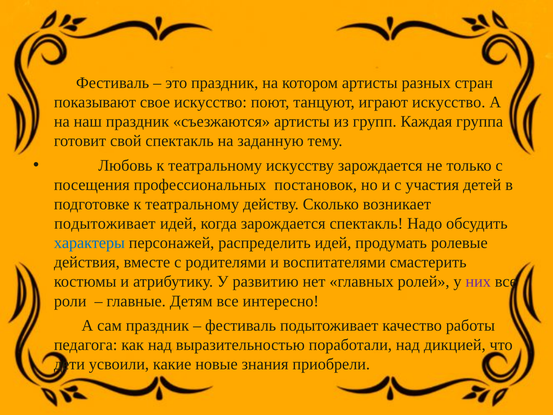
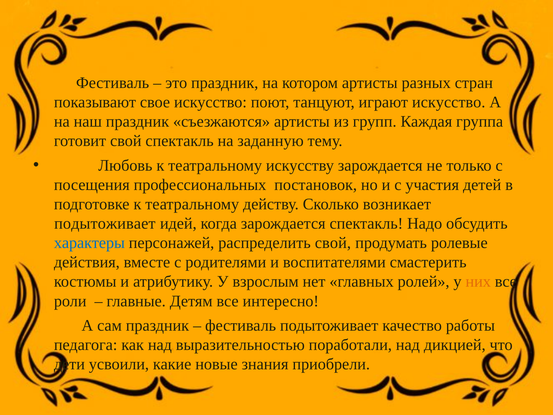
распределить идей: идей -> свой (333, 243)
развитию: развитию -> взрослым (266, 281)
них colour: purple -> orange (478, 281)
